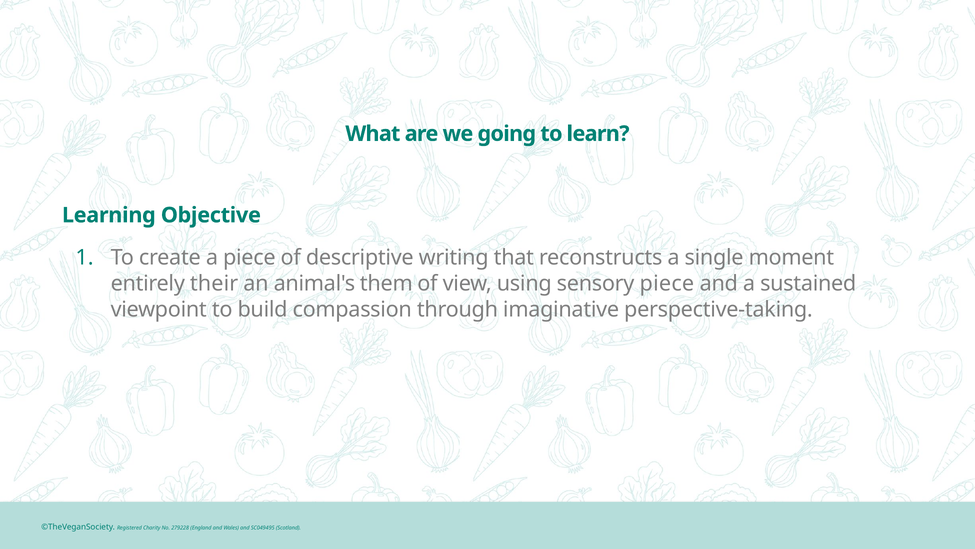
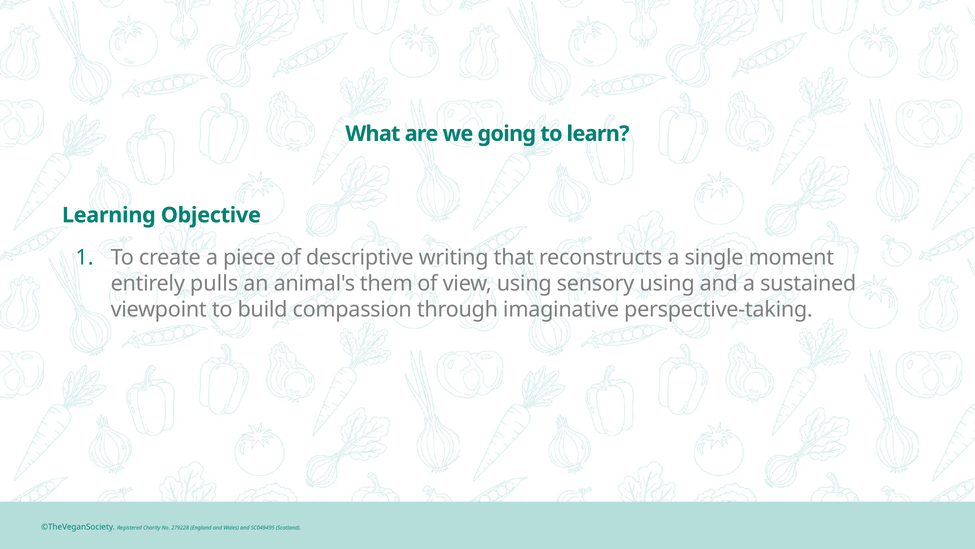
their: their -> pulls (214, 283)
sensory piece: piece -> using (667, 283)
